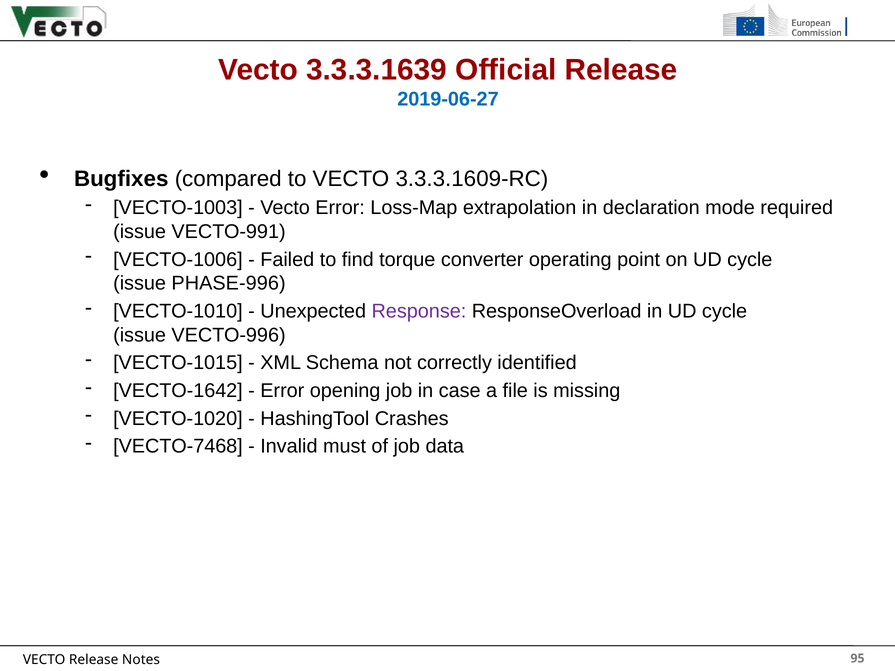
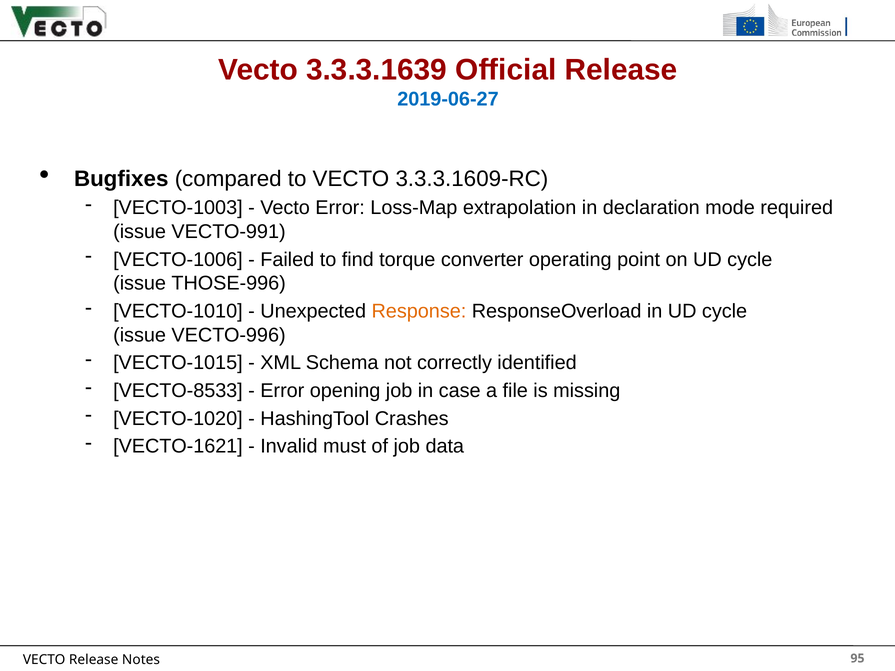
PHASE-996: PHASE-996 -> THOSE-996 (229, 284)
Response colour: purple -> orange (419, 311)
VECTO-1642: VECTO-1642 -> VECTO-8533 (178, 391)
VECTO-7468: VECTO-7468 -> VECTO-1621 (178, 447)
